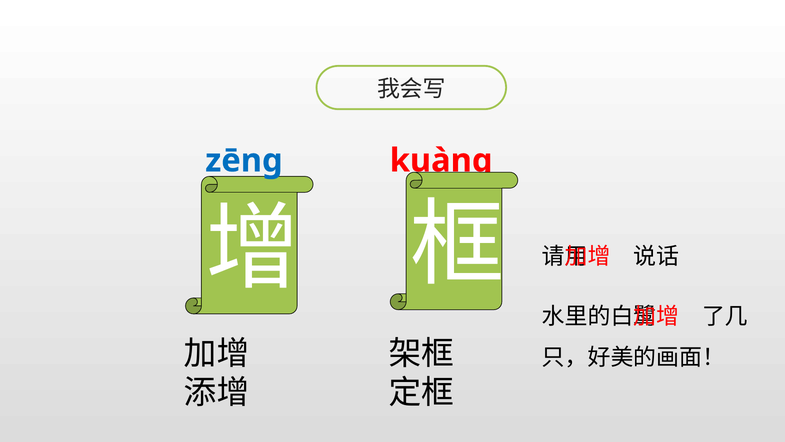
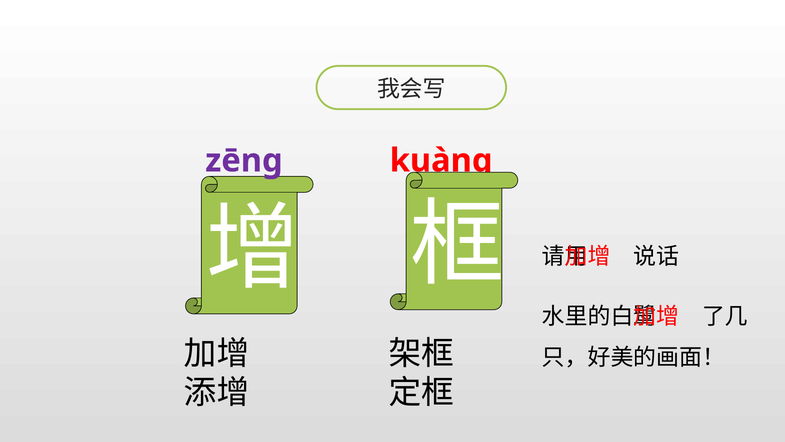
zēng colour: blue -> purple (244, 160)
